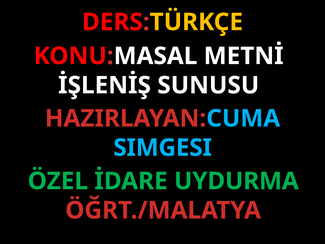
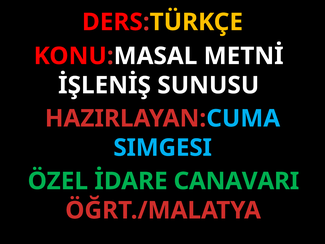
UYDURMA: UYDURMA -> CANAVARI (236, 181)
